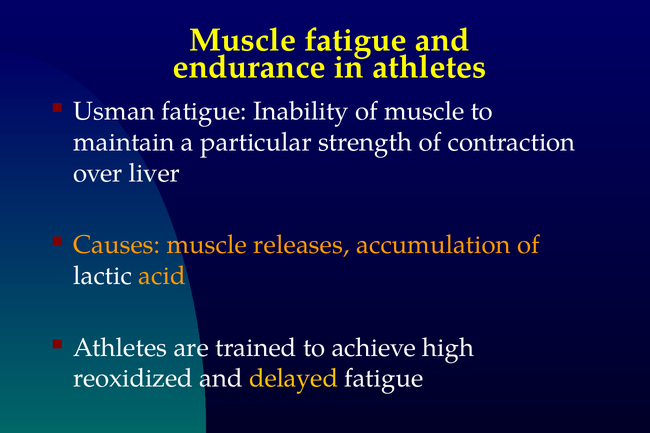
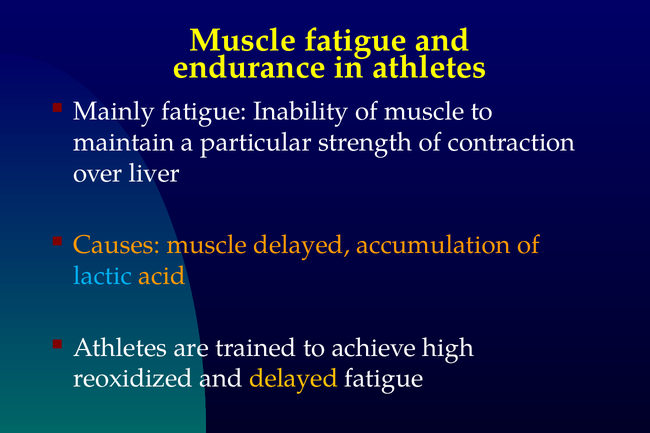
Usman: Usman -> Mainly (114, 112)
muscle releases: releases -> delayed (302, 245)
lactic colour: white -> light blue (103, 276)
